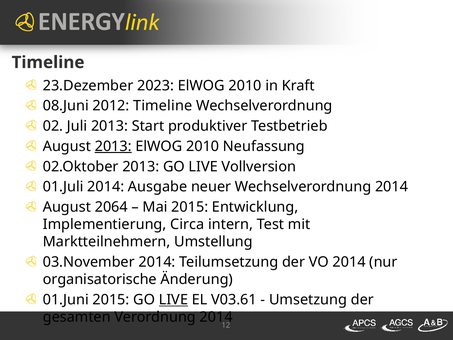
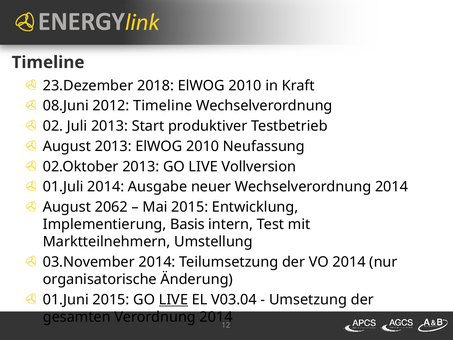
2023: 2023 -> 2018 (156, 86)
2013 underline: present -> none (113, 146)
2064: 2064 -> 2062 (111, 207)
Circa: Circa -> Basis (187, 224)
V03.61: V03.61 -> V03.04 (234, 300)
